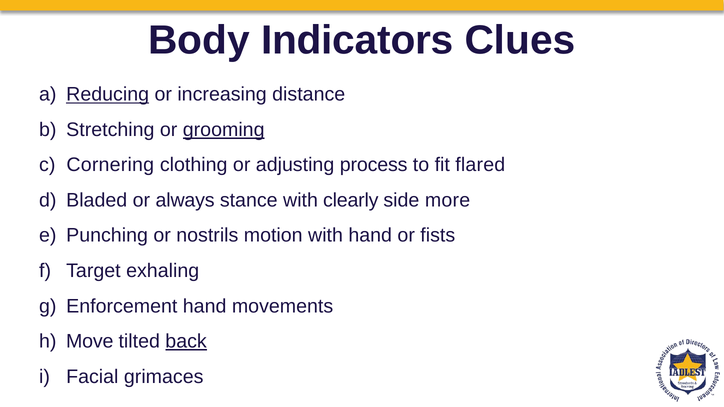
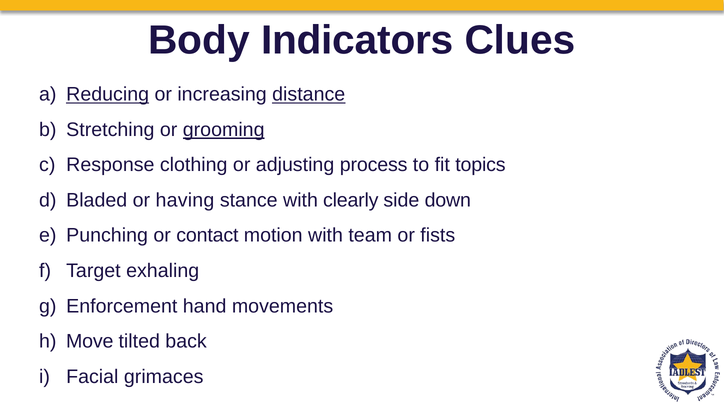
distance underline: none -> present (309, 95)
Cornering: Cornering -> Response (110, 165)
flared: flared -> topics (480, 165)
always: always -> having (185, 200)
more: more -> down (448, 200)
nostrils: nostrils -> contact (207, 236)
with hand: hand -> team (370, 236)
back underline: present -> none (186, 341)
